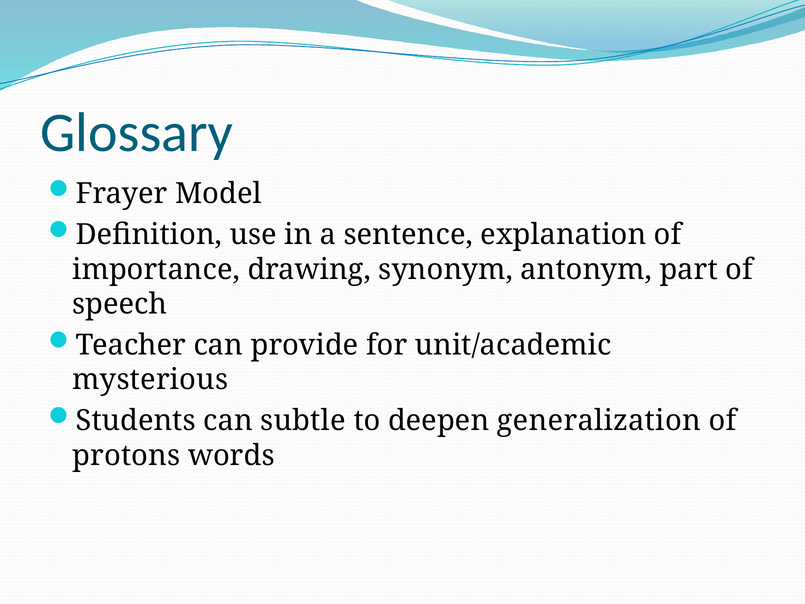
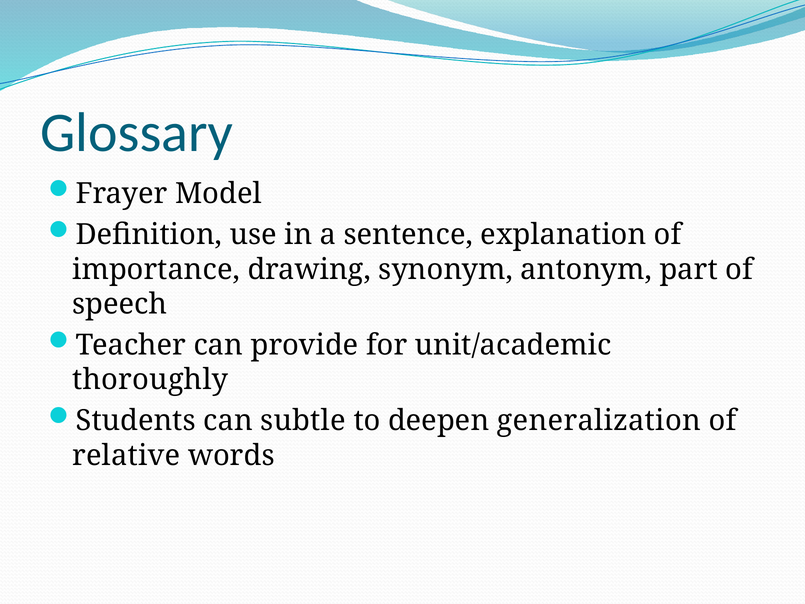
mysterious: mysterious -> thoroughly (150, 380)
protons: protons -> relative (126, 455)
